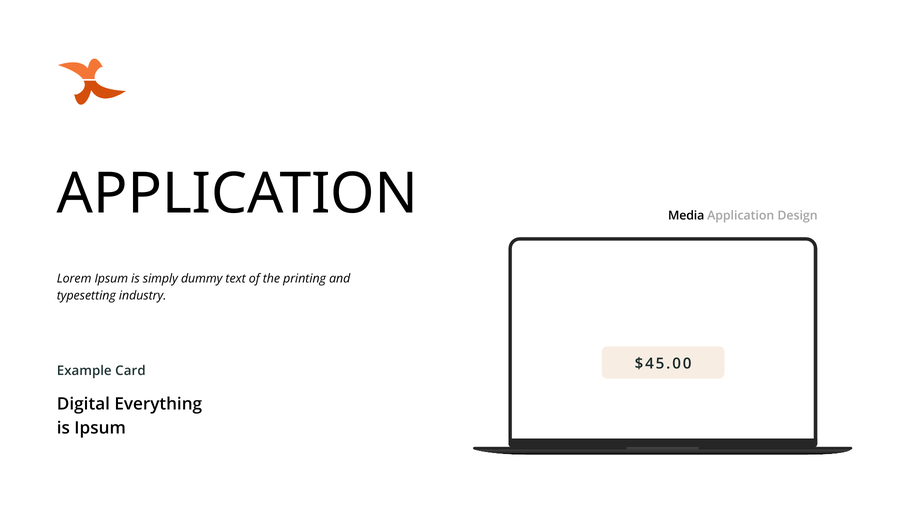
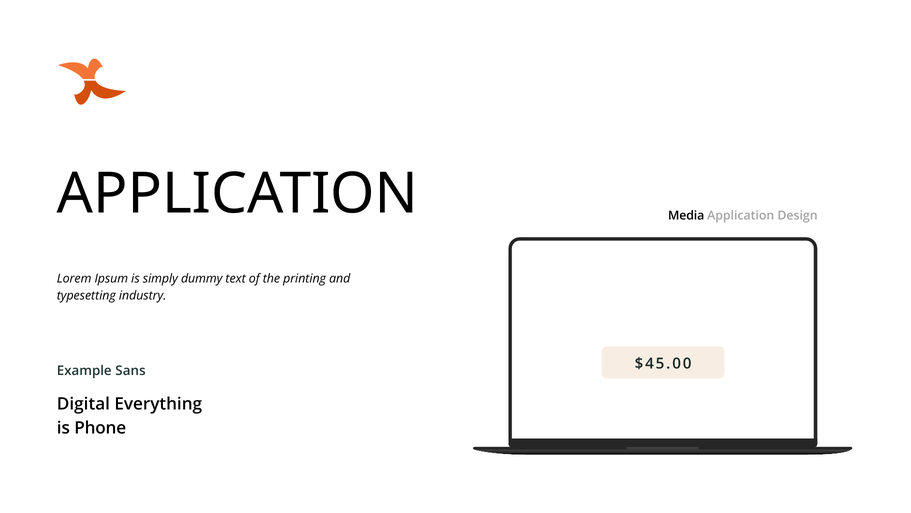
Card: Card -> Sans (130, 370)
is Ipsum: Ipsum -> Phone (100, 427)
